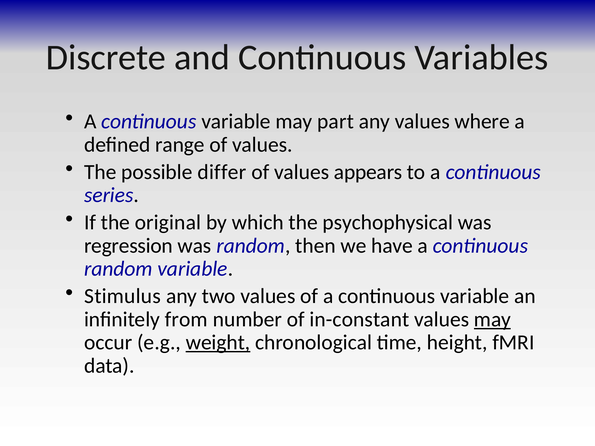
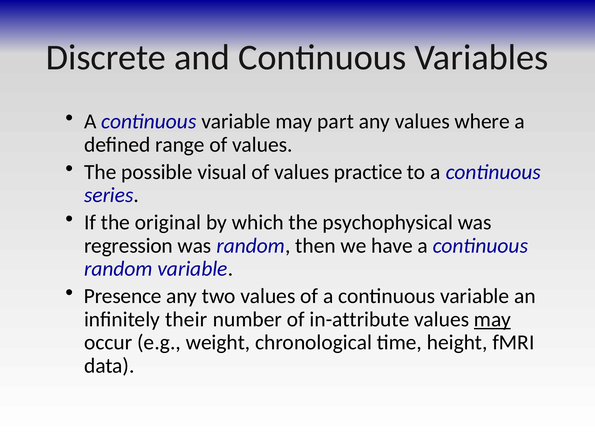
differ: differ -> visual (222, 172)
appears: appears -> practice (368, 172)
Stimulus: Stimulus -> Presence (123, 296)
from: from -> their (186, 320)
in-constant: in-constant -> in-attribute (359, 320)
weight underline: present -> none (218, 343)
